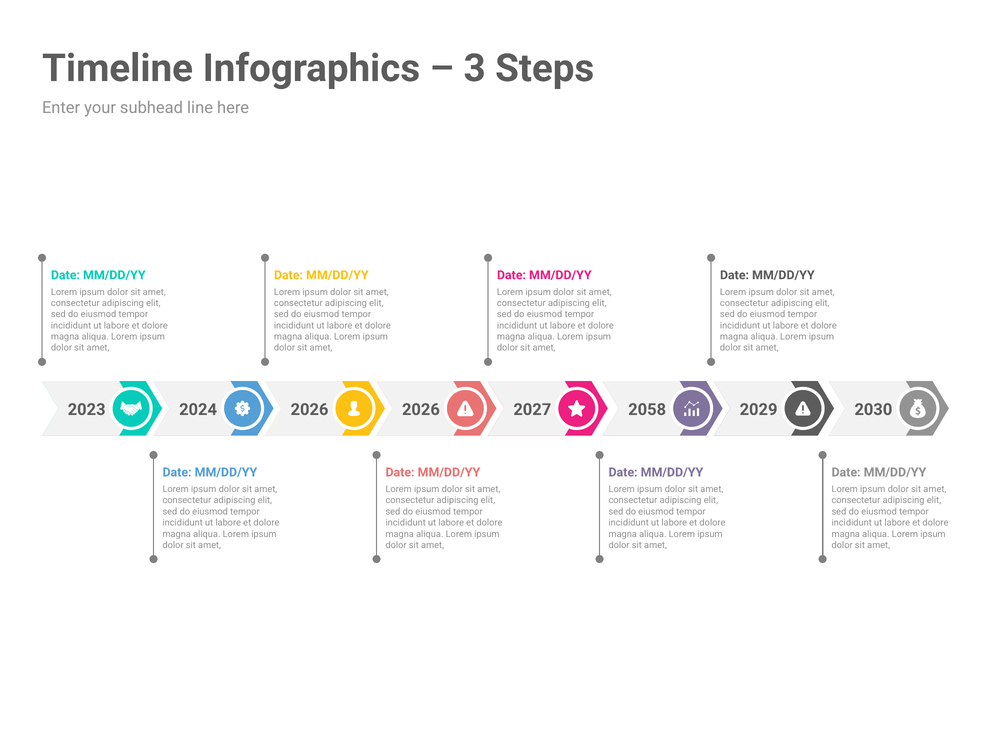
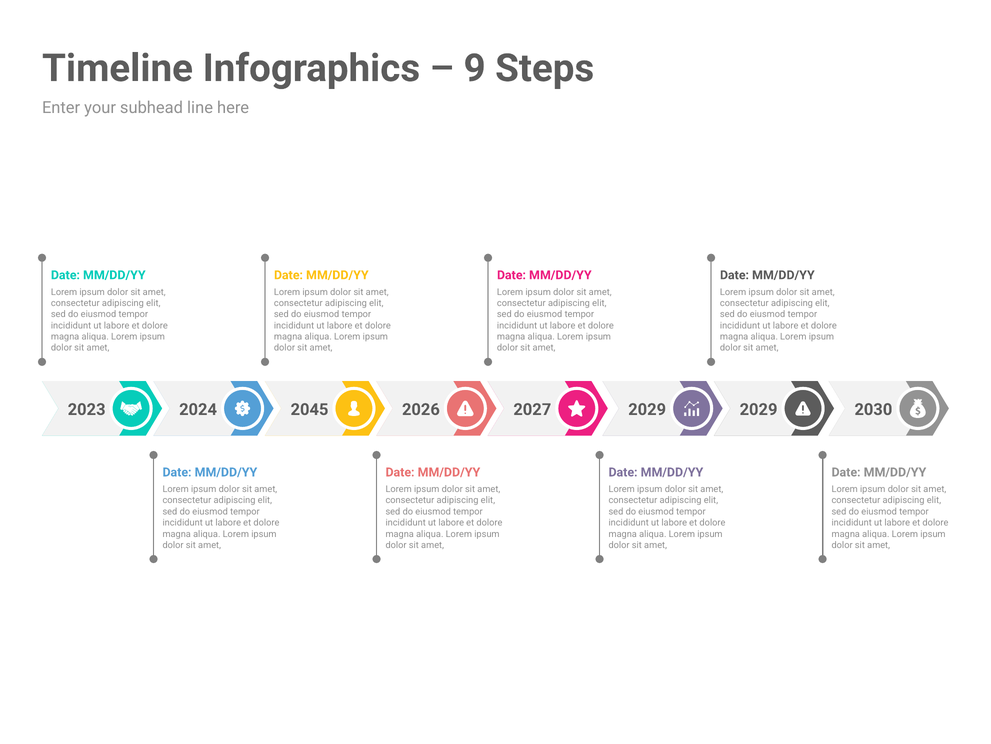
3: 3 -> 9 (475, 68)
2023 2026: 2026 -> 2045 (309, 409)
2026 2058: 2058 -> 2029 (647, 409)
